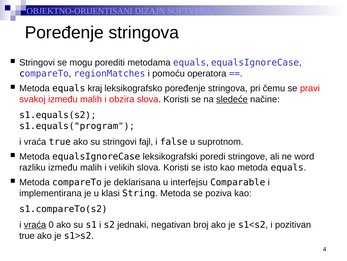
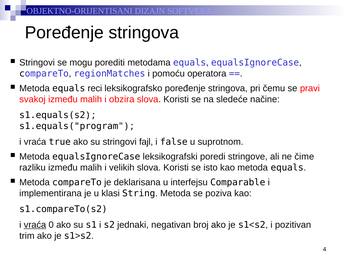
kraj: kraj -> reci (95, 88)
sledeće underline: present -> none (232, 99)
word: word -> čime (304, 156)
true: true -> trim (27, 235)
